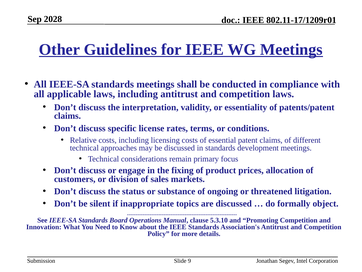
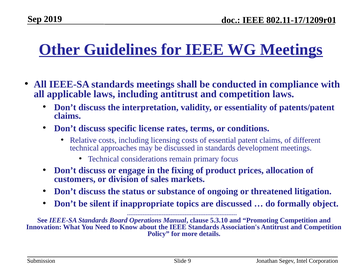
2028: 2028 -> 2019 (53, 19)
